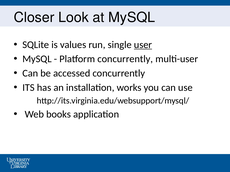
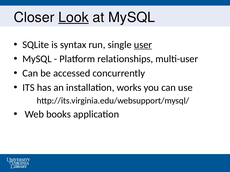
Look underline: none -> present (73, 17)
values: values -> syntax (73, 45)
Platform concurrently: concurrently -> relationships (125, 59)
